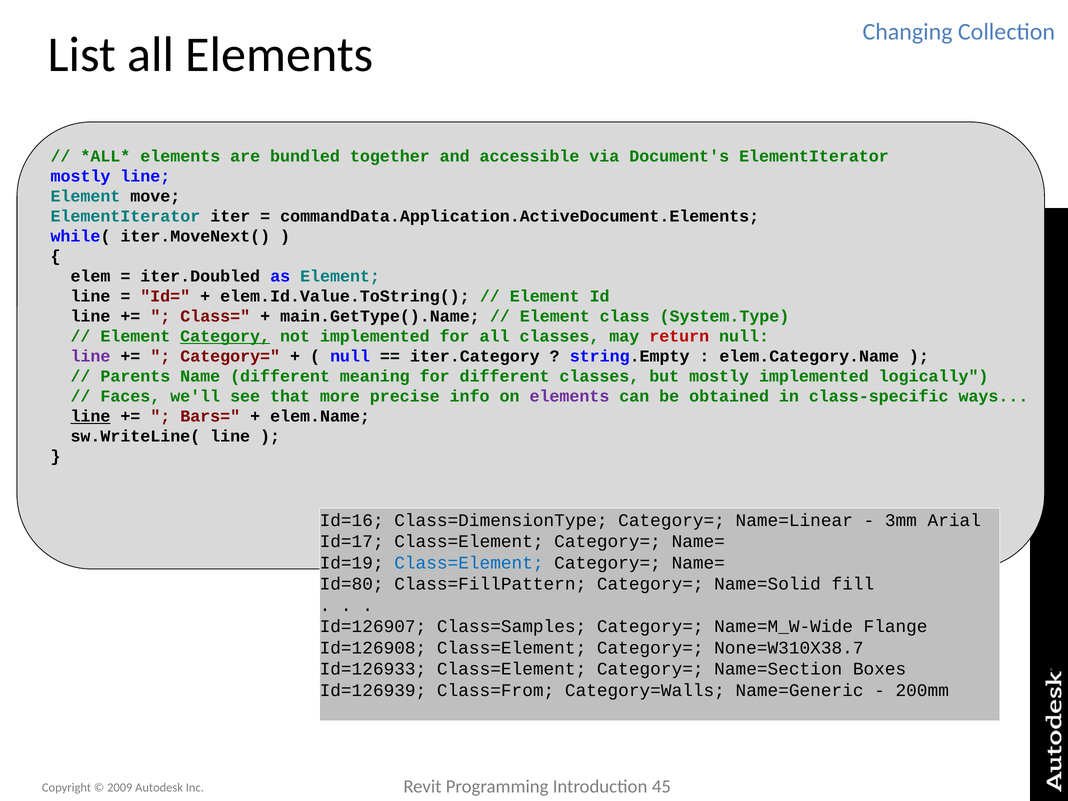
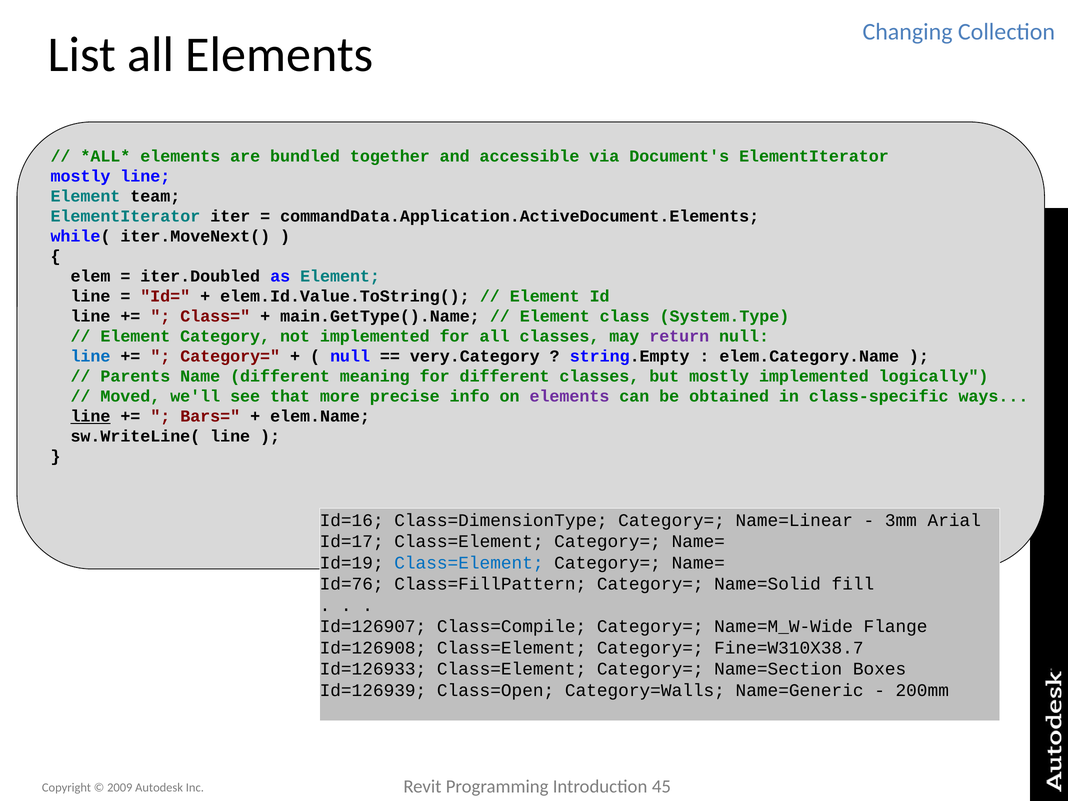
move: move -> team (155, 196)
Category underline: present -> none (225, 337)
return colour: red -> purple (679, 337)
line colour: purple -> blue (90, 357)
iter.Category: iter.Category -> very.Category (475, 357)
Faces: Faces -> Moved (130, 397)
Id=80: Id=80 -> Id=76 (352, 584)
Class=Samples: Class=Samples -> Class=Compile (512, 627)
None=W310X38.7: None=W310X38.7 -> Fine=W310X38.7 (789, 648)
Class=From: Class=From -> Class=Open (496, 691)
